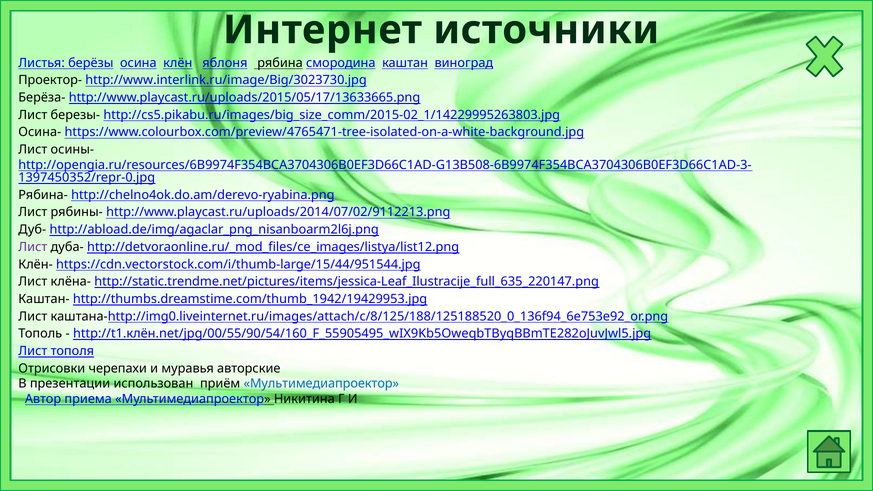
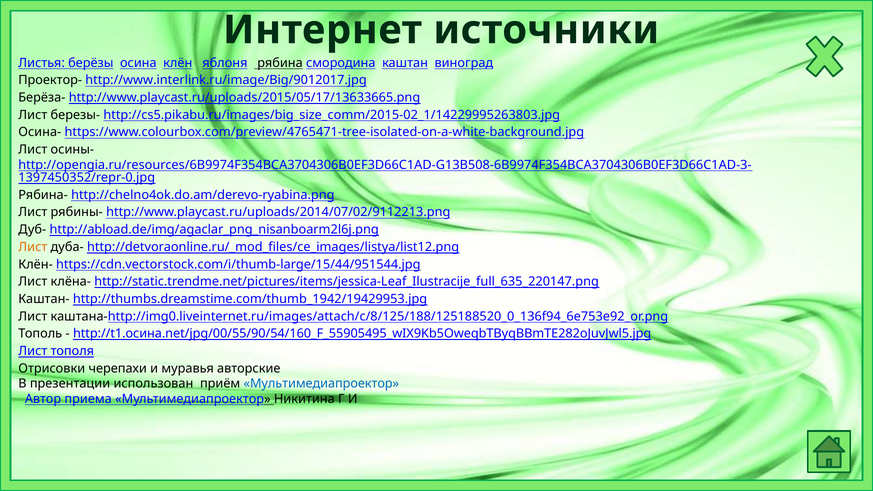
http://www.interlink.ru/image/Big/3023730.jpg: http://www.interlink.ru/image/Big/3023730.jpg -> http://www.interlink.ru/image/Big/9012017.jpg (226, 80)
Лист colour: purple -> orange (33, 247)
http://t1.клён.net/jpg/00/55/90/54/160_F_55905495_wIX9Kb5OweqbTByqBBmTE282oJuvJwl5.jpg: http://t1.клён.net/jpg/00/55/90/54/160_F_55905495_wIX9Kb5OweqbTByqBBmTE282oJuvJwl5.jpg -> http://t1.осина.net/jpg/00/55/90/54/160_F_55905495_wIX9Kb5OweqbTByqBBmTE282oJuvJwl5.jpg (362, 334)
